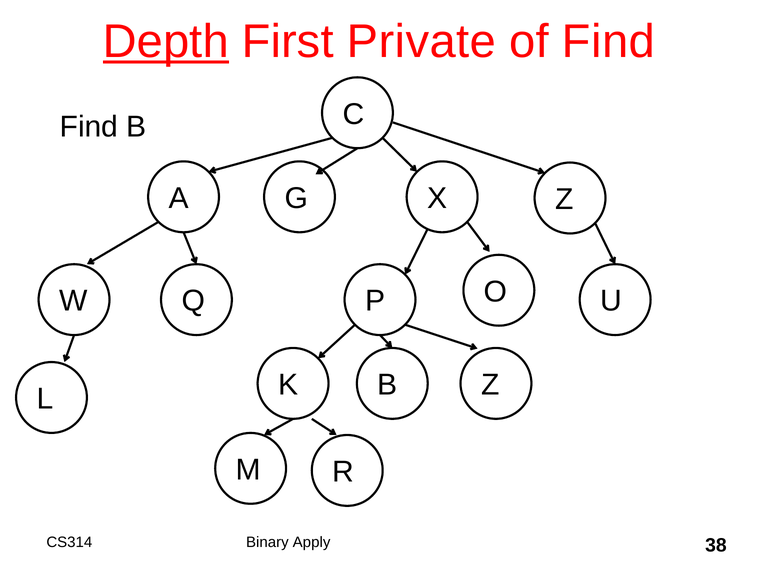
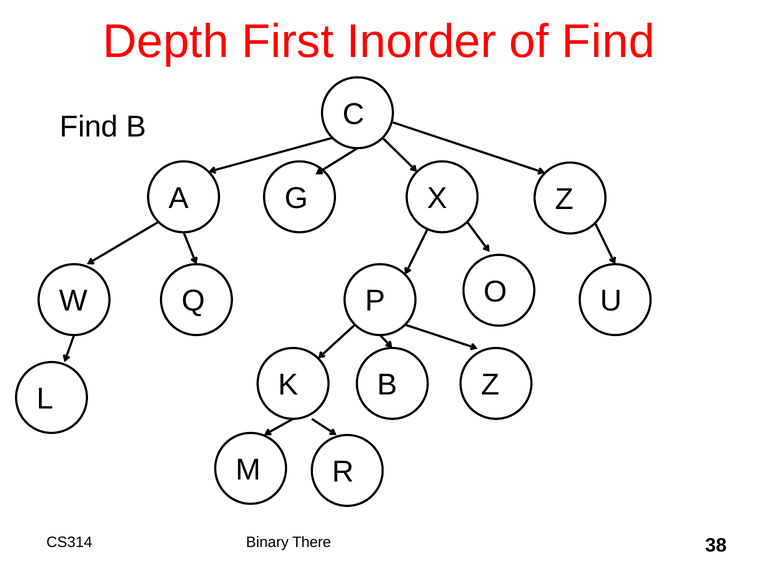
Depth underline: present -> none (166, 42)
Private: Private -> Inorder (422, 42)
Apply: Apply -> There (312, 542)
